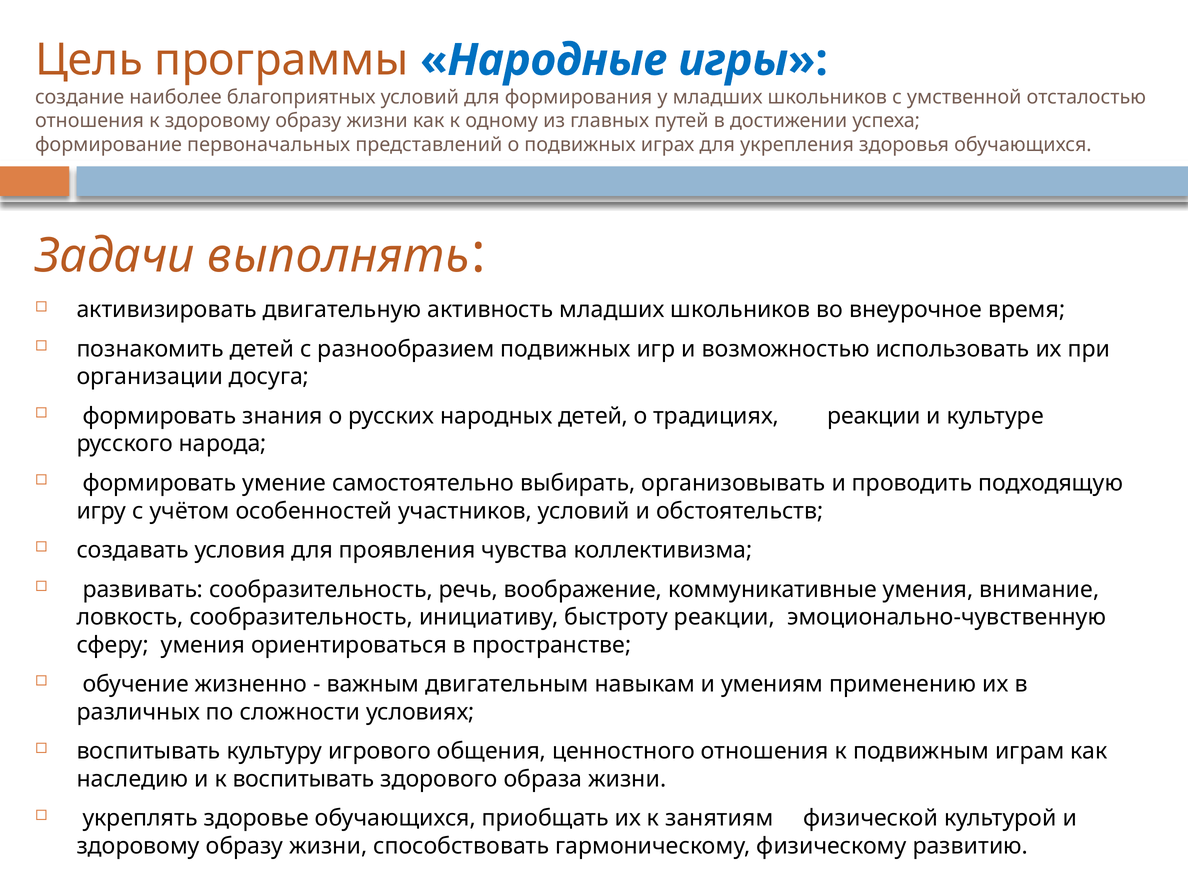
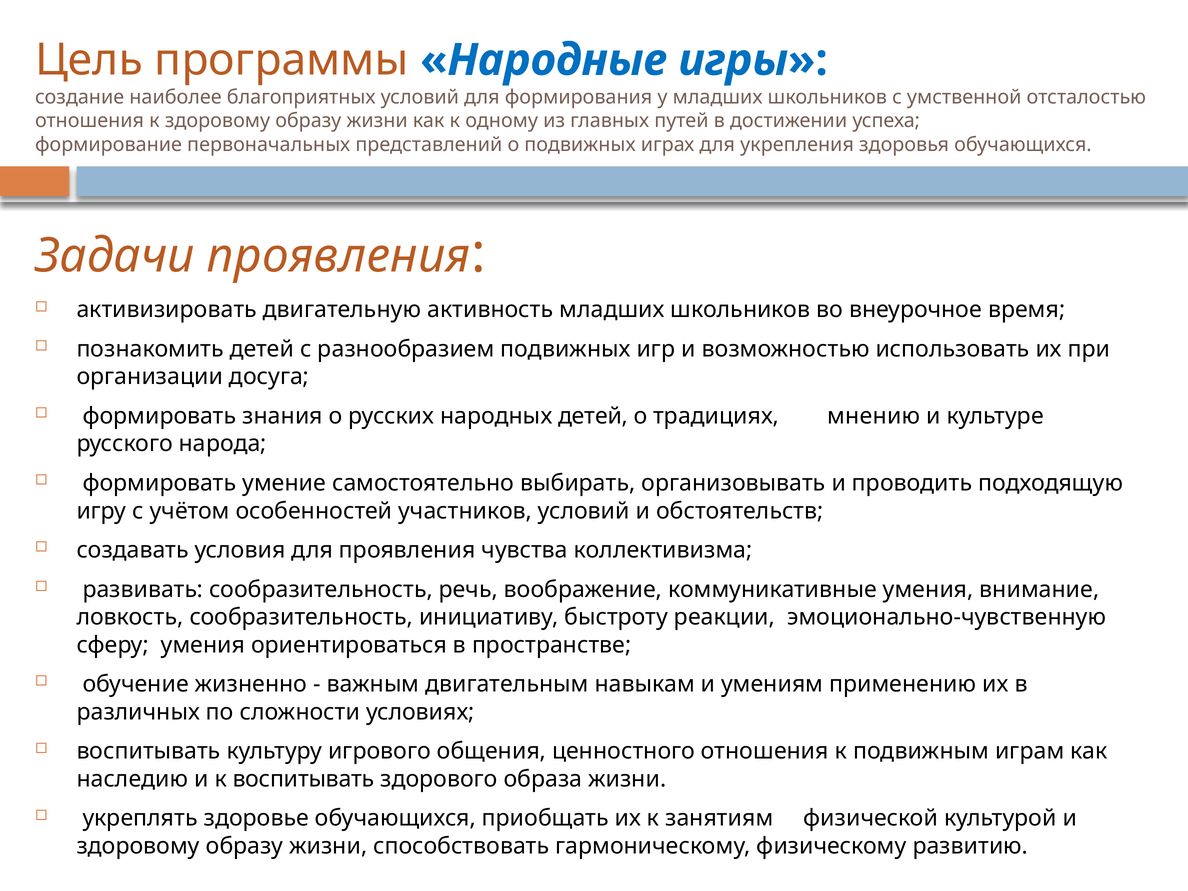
Задачи выполнять: выполнять -> проявления (339, 256)
традициях реакции: реакции -> мнению (874, 416)
